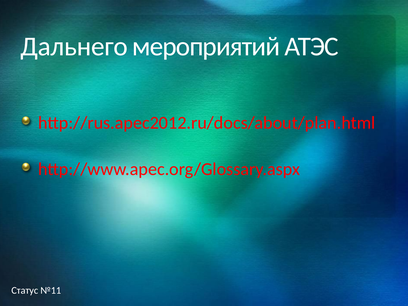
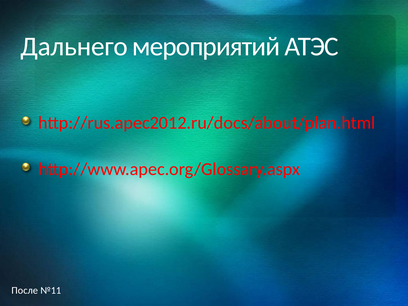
Статус: Статус -> После (25, 290)
